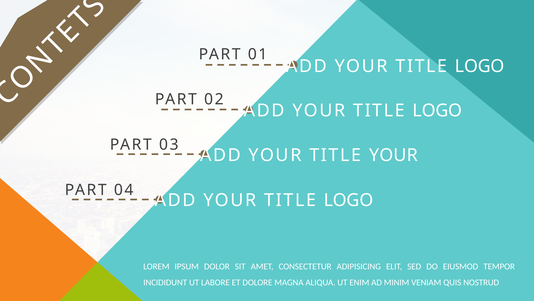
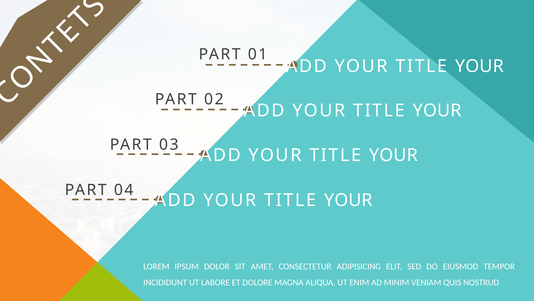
LOGO: LOGO -> YOUR (480, 66)
LOGO: LOGO -> YOUR (437, 110)
LOGO: LOGO -> YOUR (348, 200)
